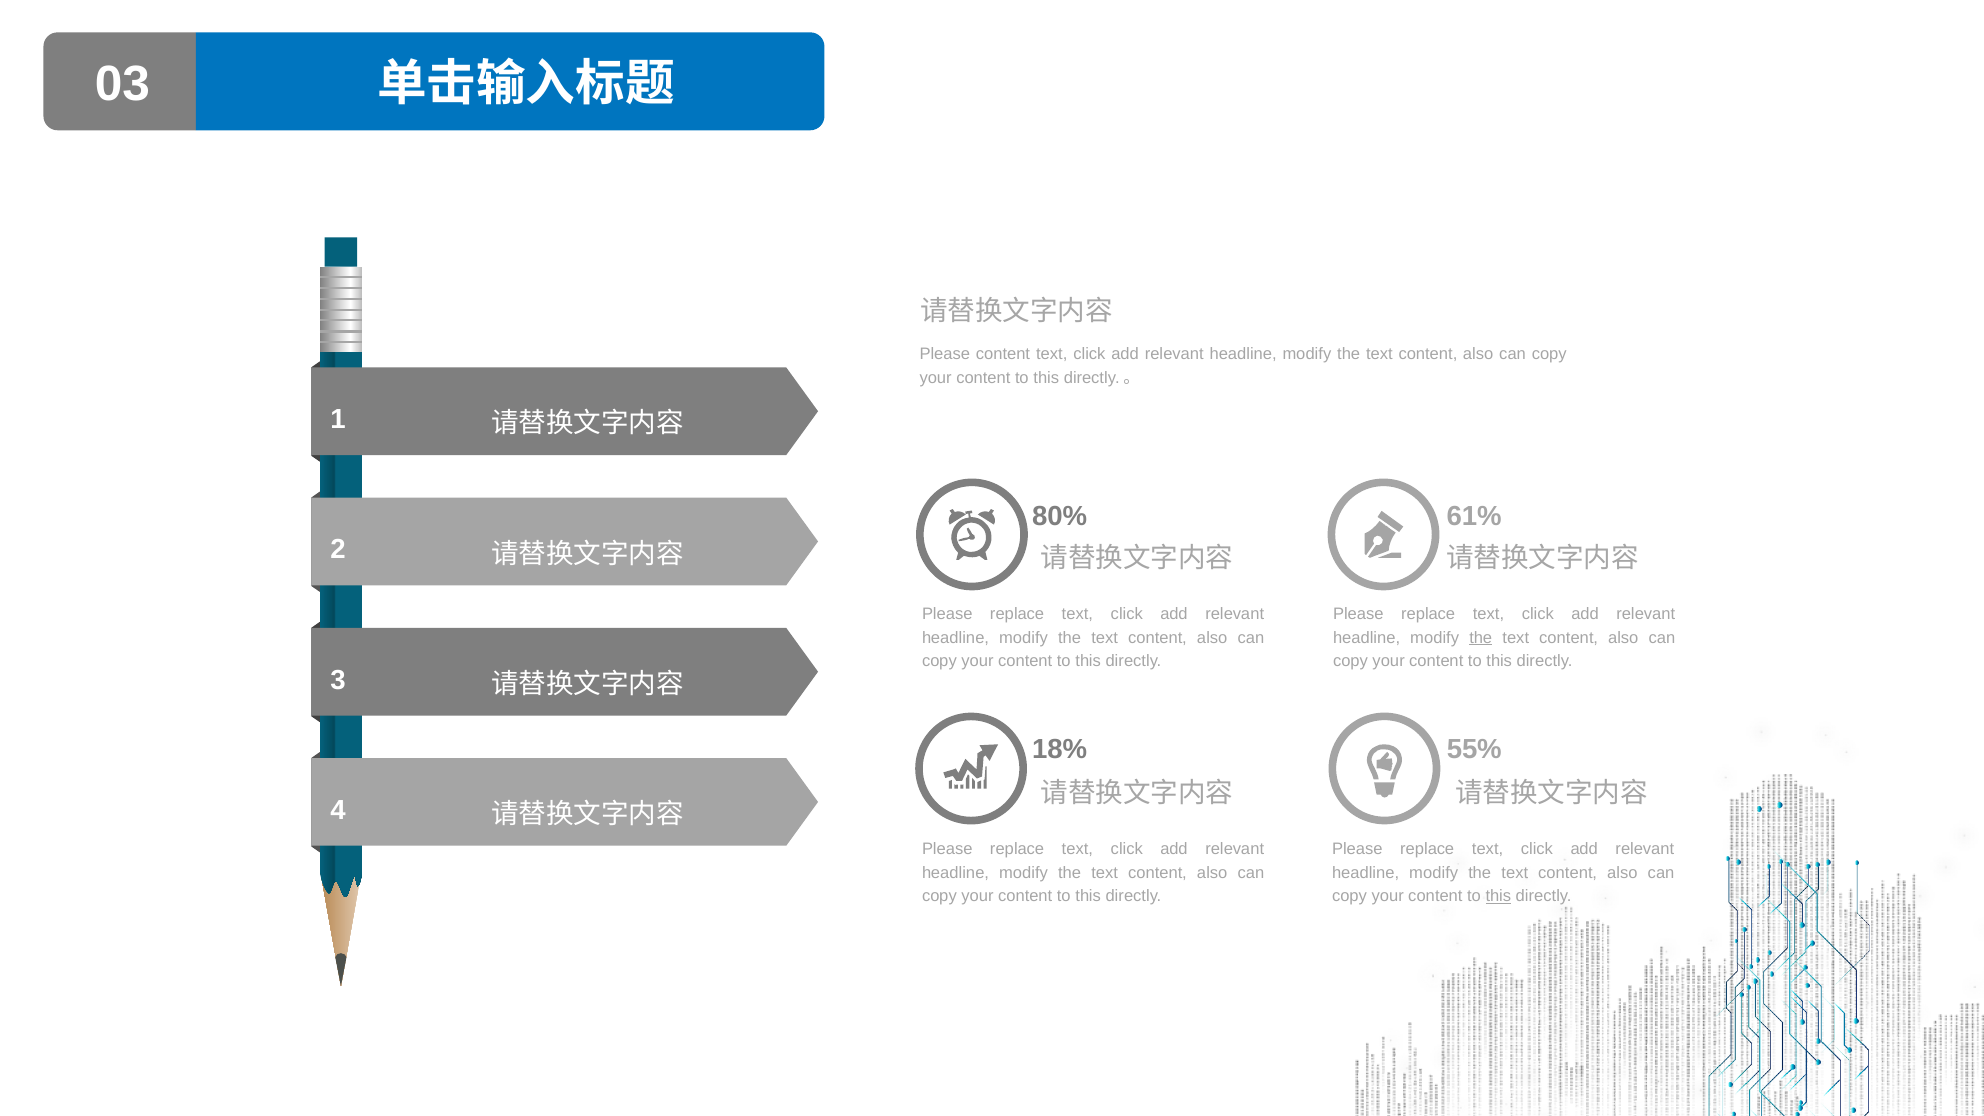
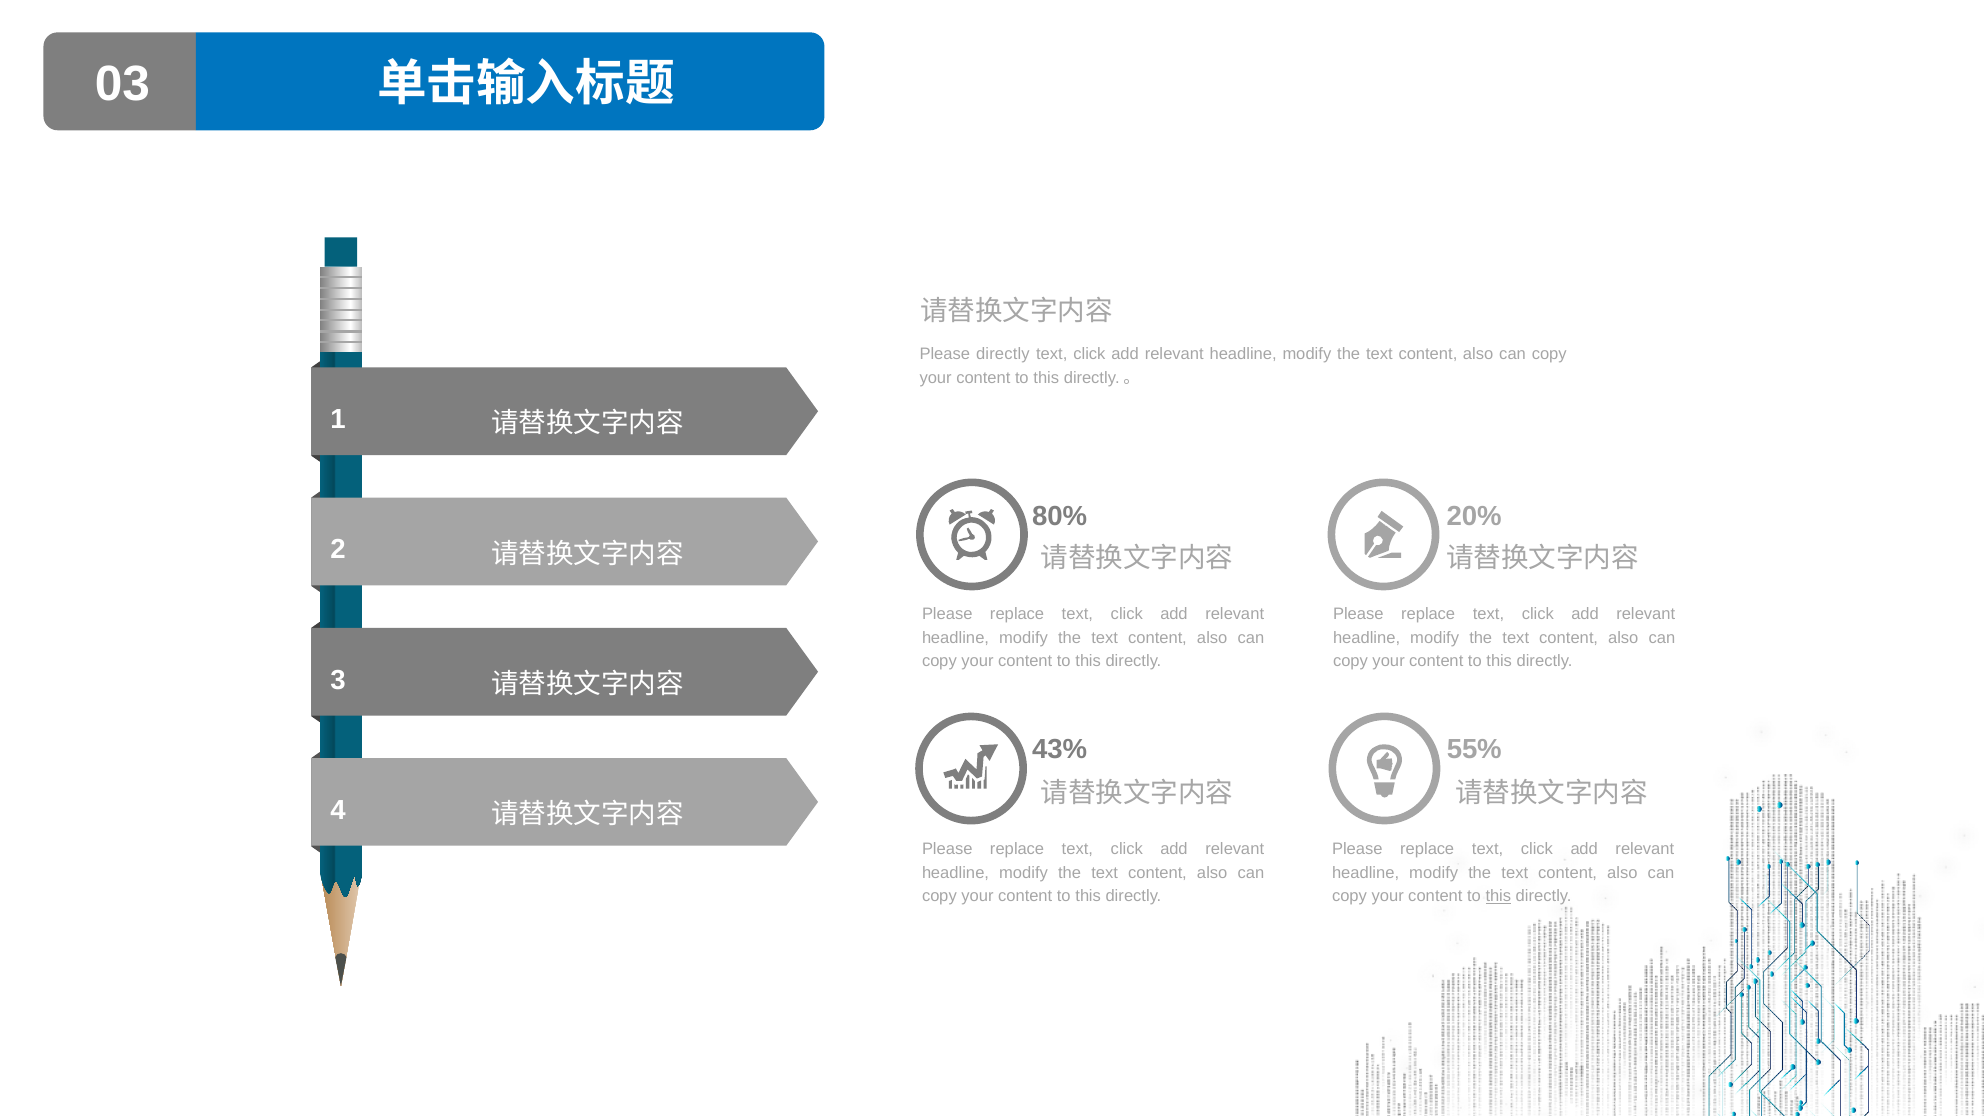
Please content: content -> directly (1003, 354)
61%: 61% -> 20% (1474, 517)
the underline: present -> none (1481, 638)
18%: 18% -> 43% (1060, 749)
